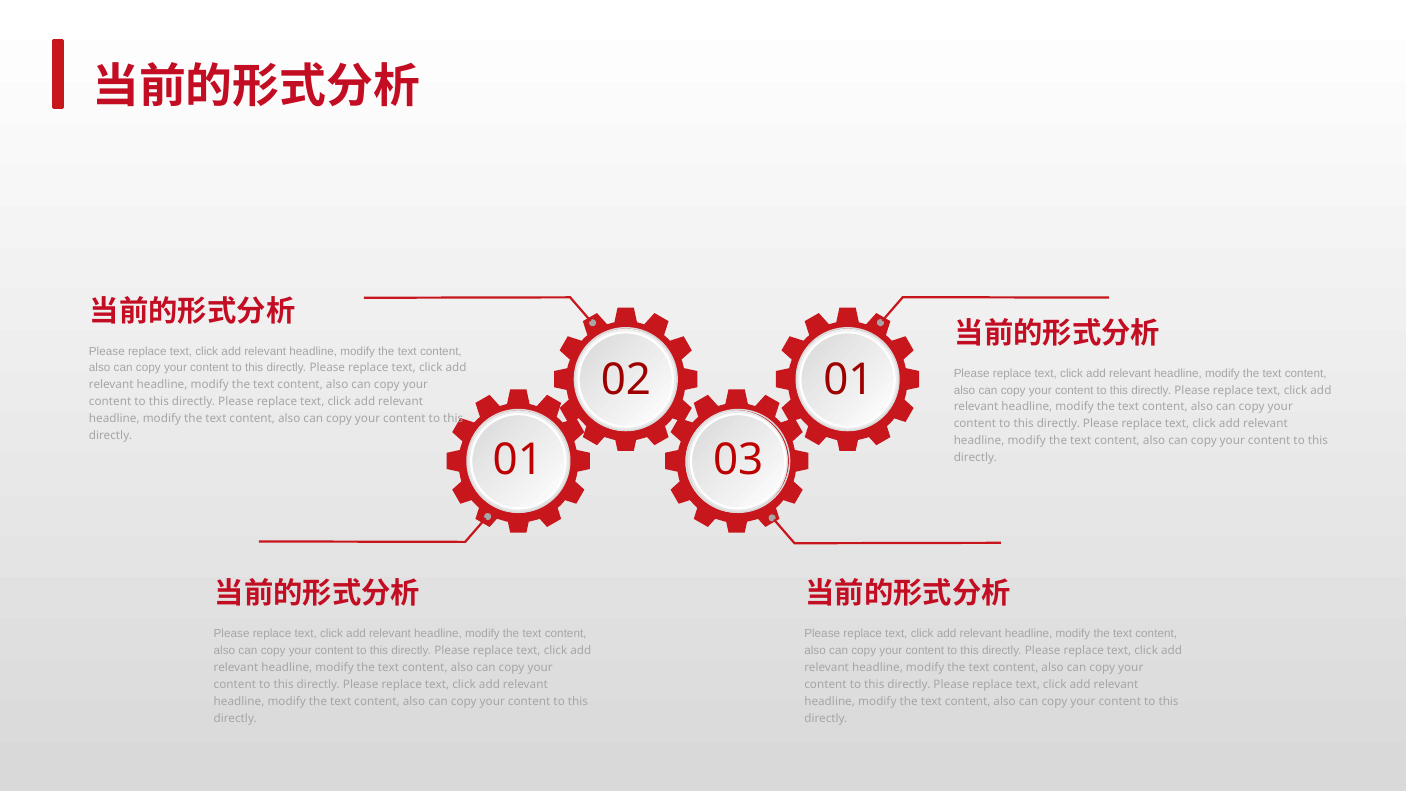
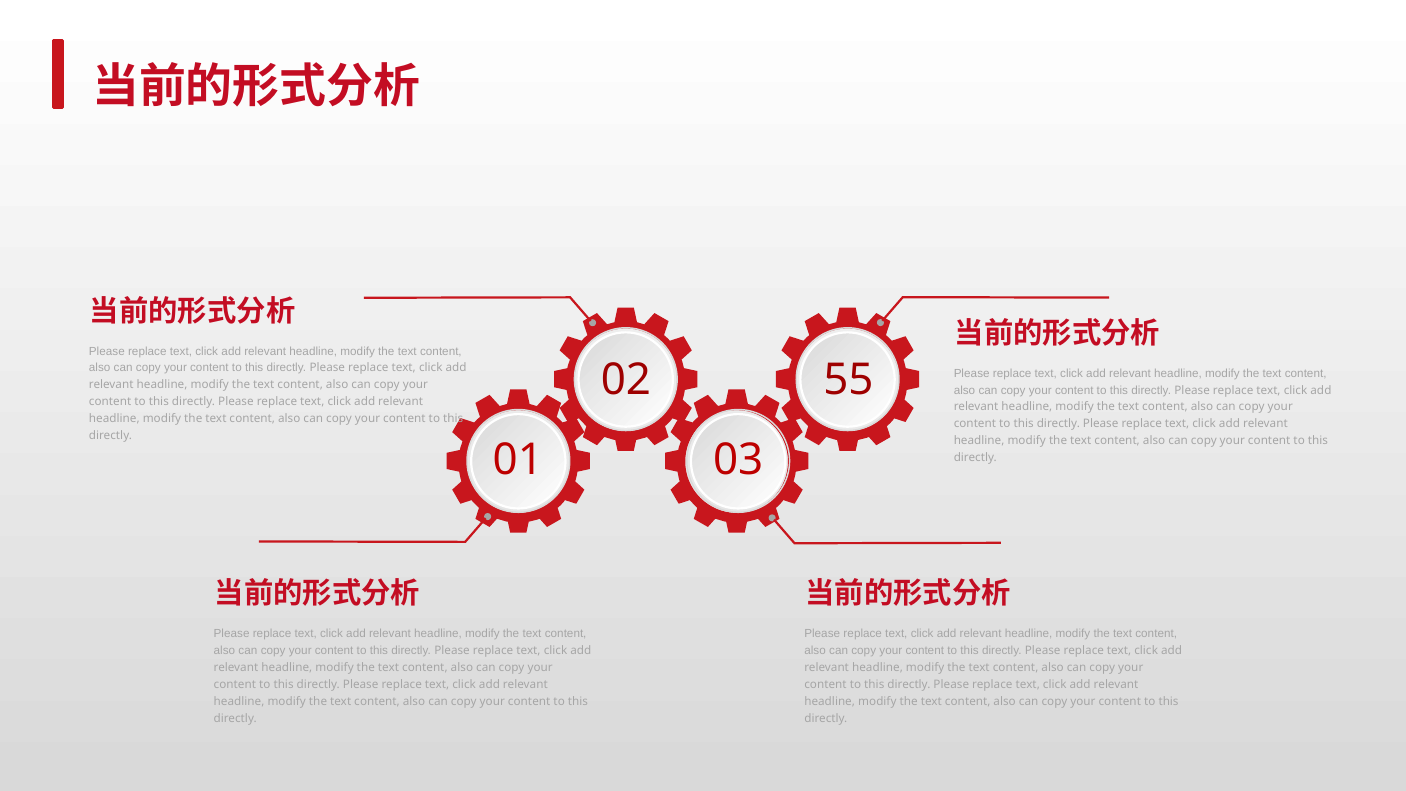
02 01: 01 -> 55 (848, 380)
